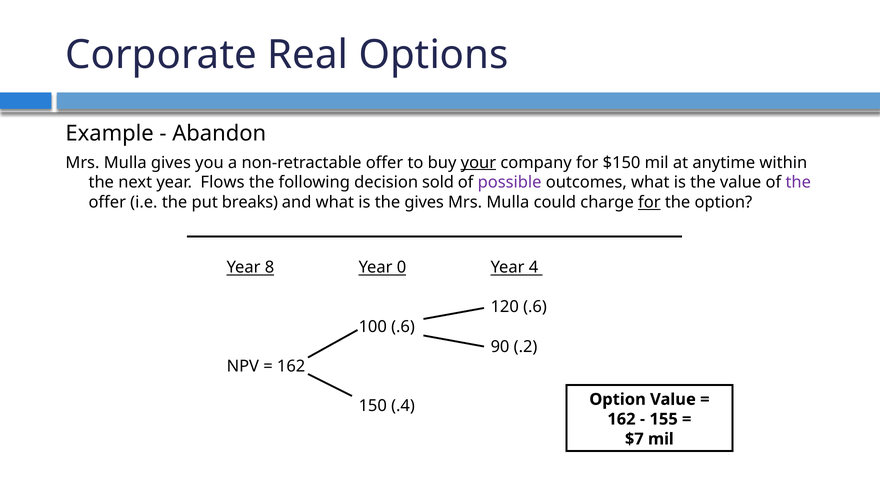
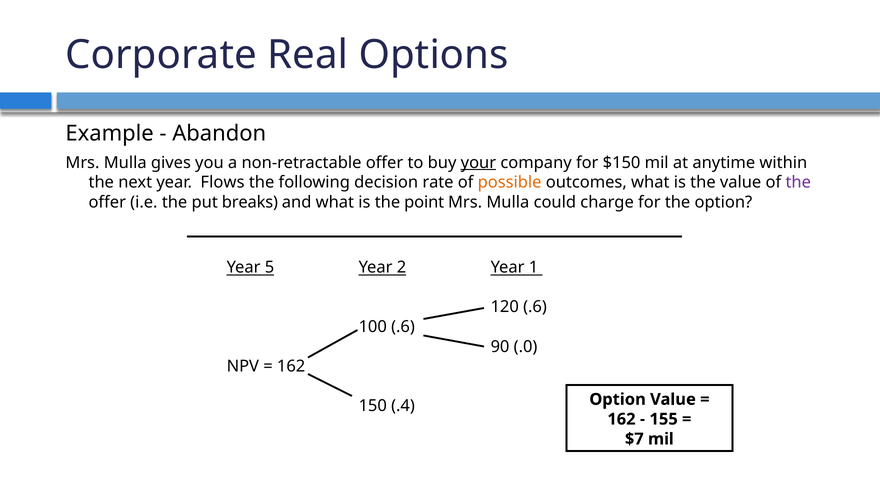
sold: sold -> rate (438, 182)
possible colour: purple -> orange (510, 182)
the gives: gives -> point (424, 202)
for underline: present -> none (649, 202)
8: 8 -> 5 (269, 267)
0: 0 -> 2 (401, 267)
4: 4 -> 1 (533, 267)
.2: .2 -> .0 (526, 347)
